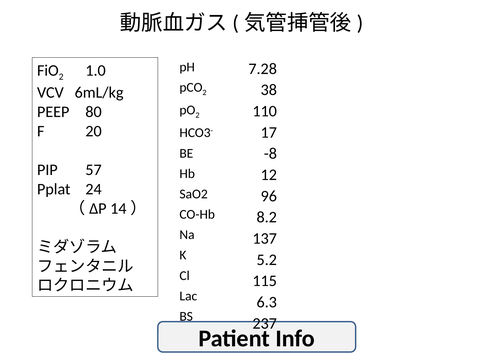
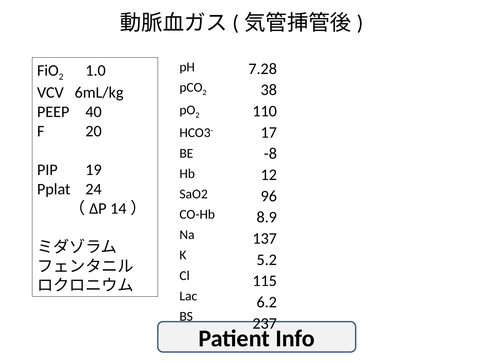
80: 80 -> 40 (94, 112)
57: 57 -> 19 (94, 170)
8.2: 8.2 -> 8.9 (267, 217)
6.3: 6.3 -> 6.2 (267, 302)
